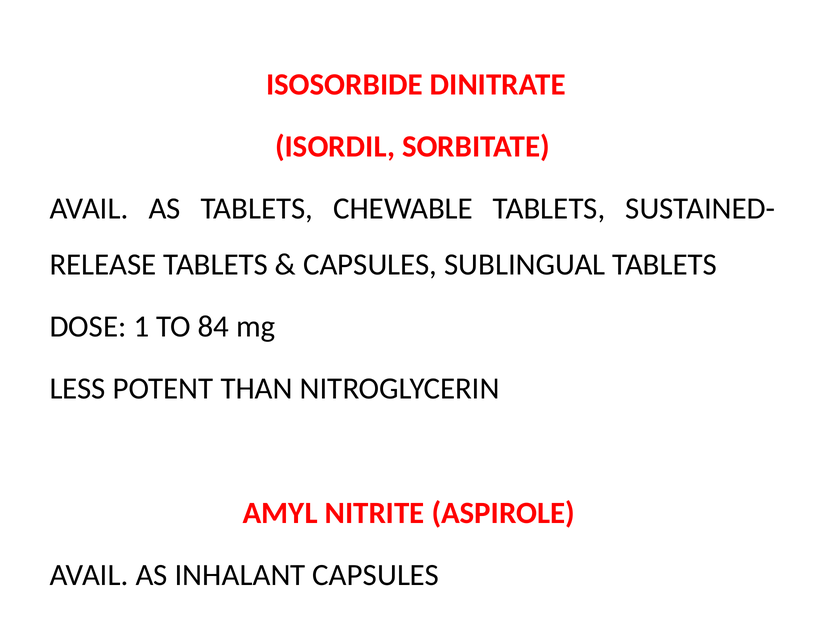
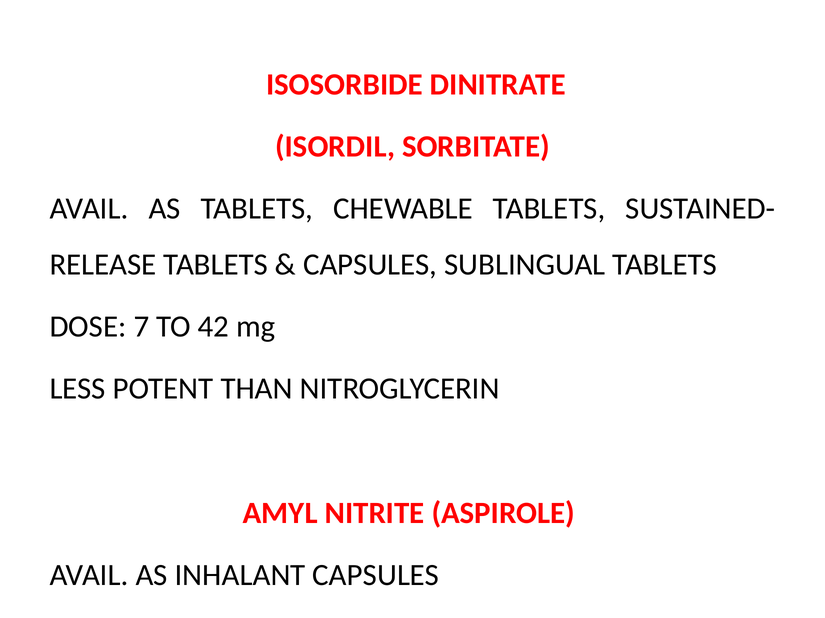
1: 1 -> 7 (141, 327)
84: 84 -> 42 (213, 327)
